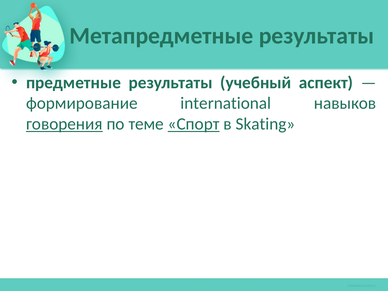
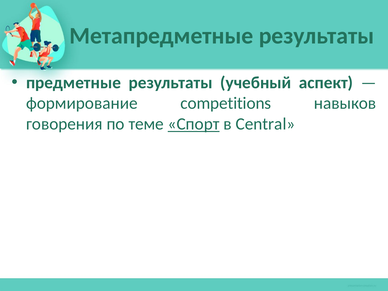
international: international -> competitions (226, 103)
говорения underline: present -> none (64, 124)
Skating: Skating -> Central (265, 124)
